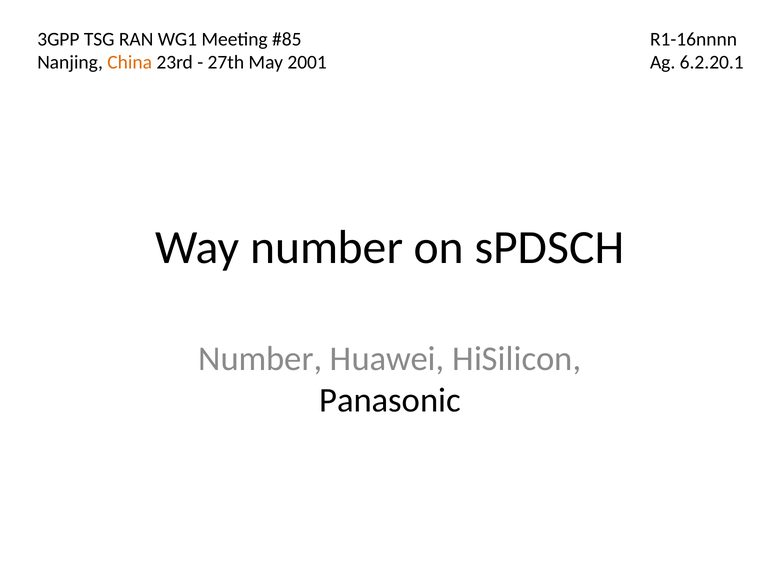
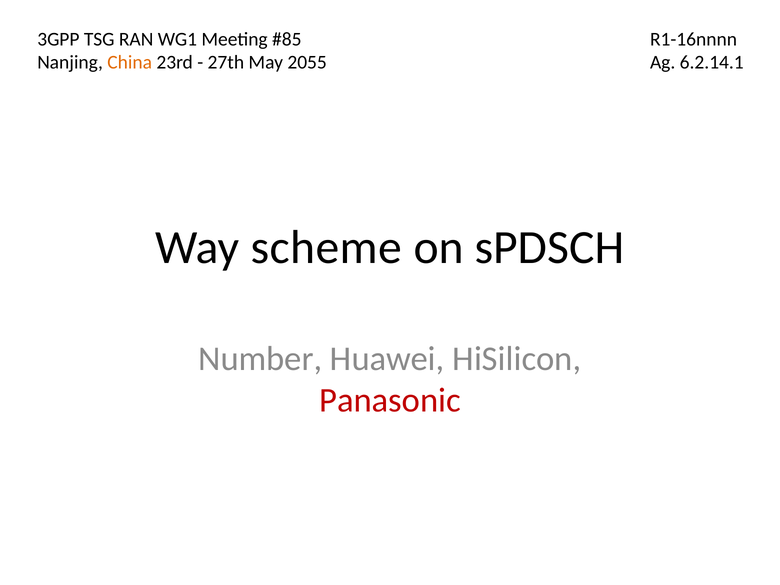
2001: 2001 -> 2055 (307, 63)
6.2.20.1: 6.2.20.1 -> 6.2.14.1 (712, 63)
Way number: number -> scheme (326, 248)
Panasonic colour: black -> red (390, 400)
